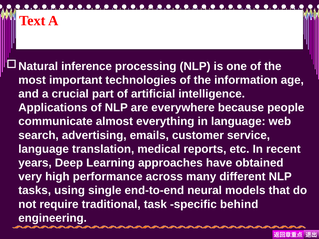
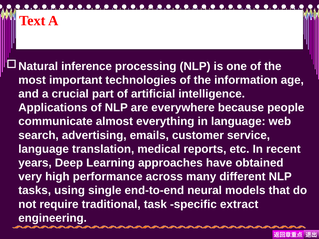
behind: behind -> extract (239, 204)
